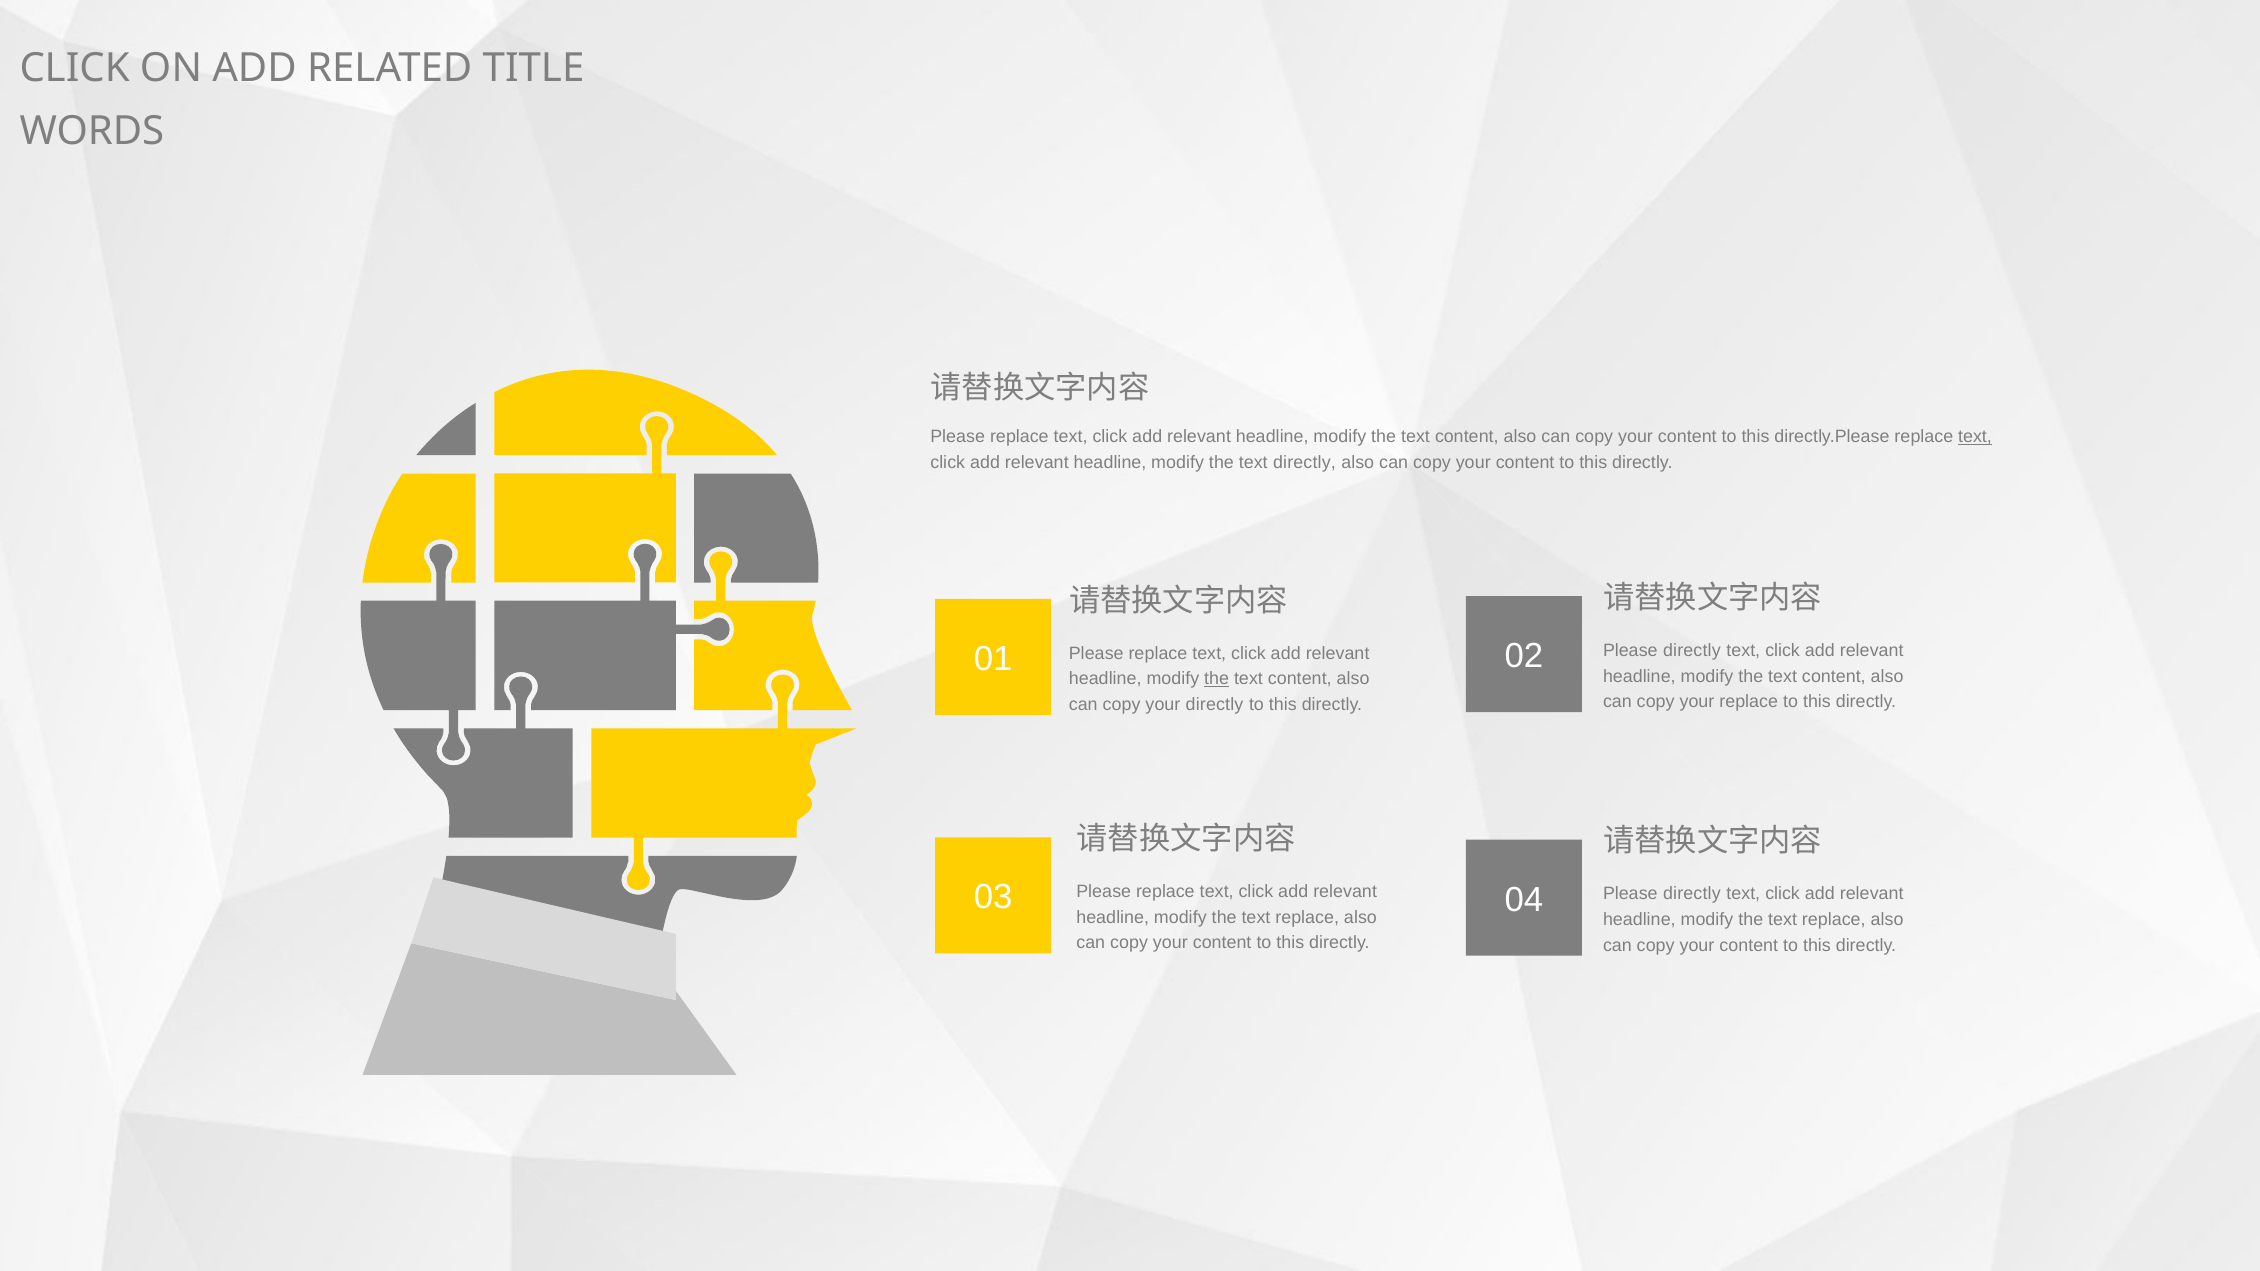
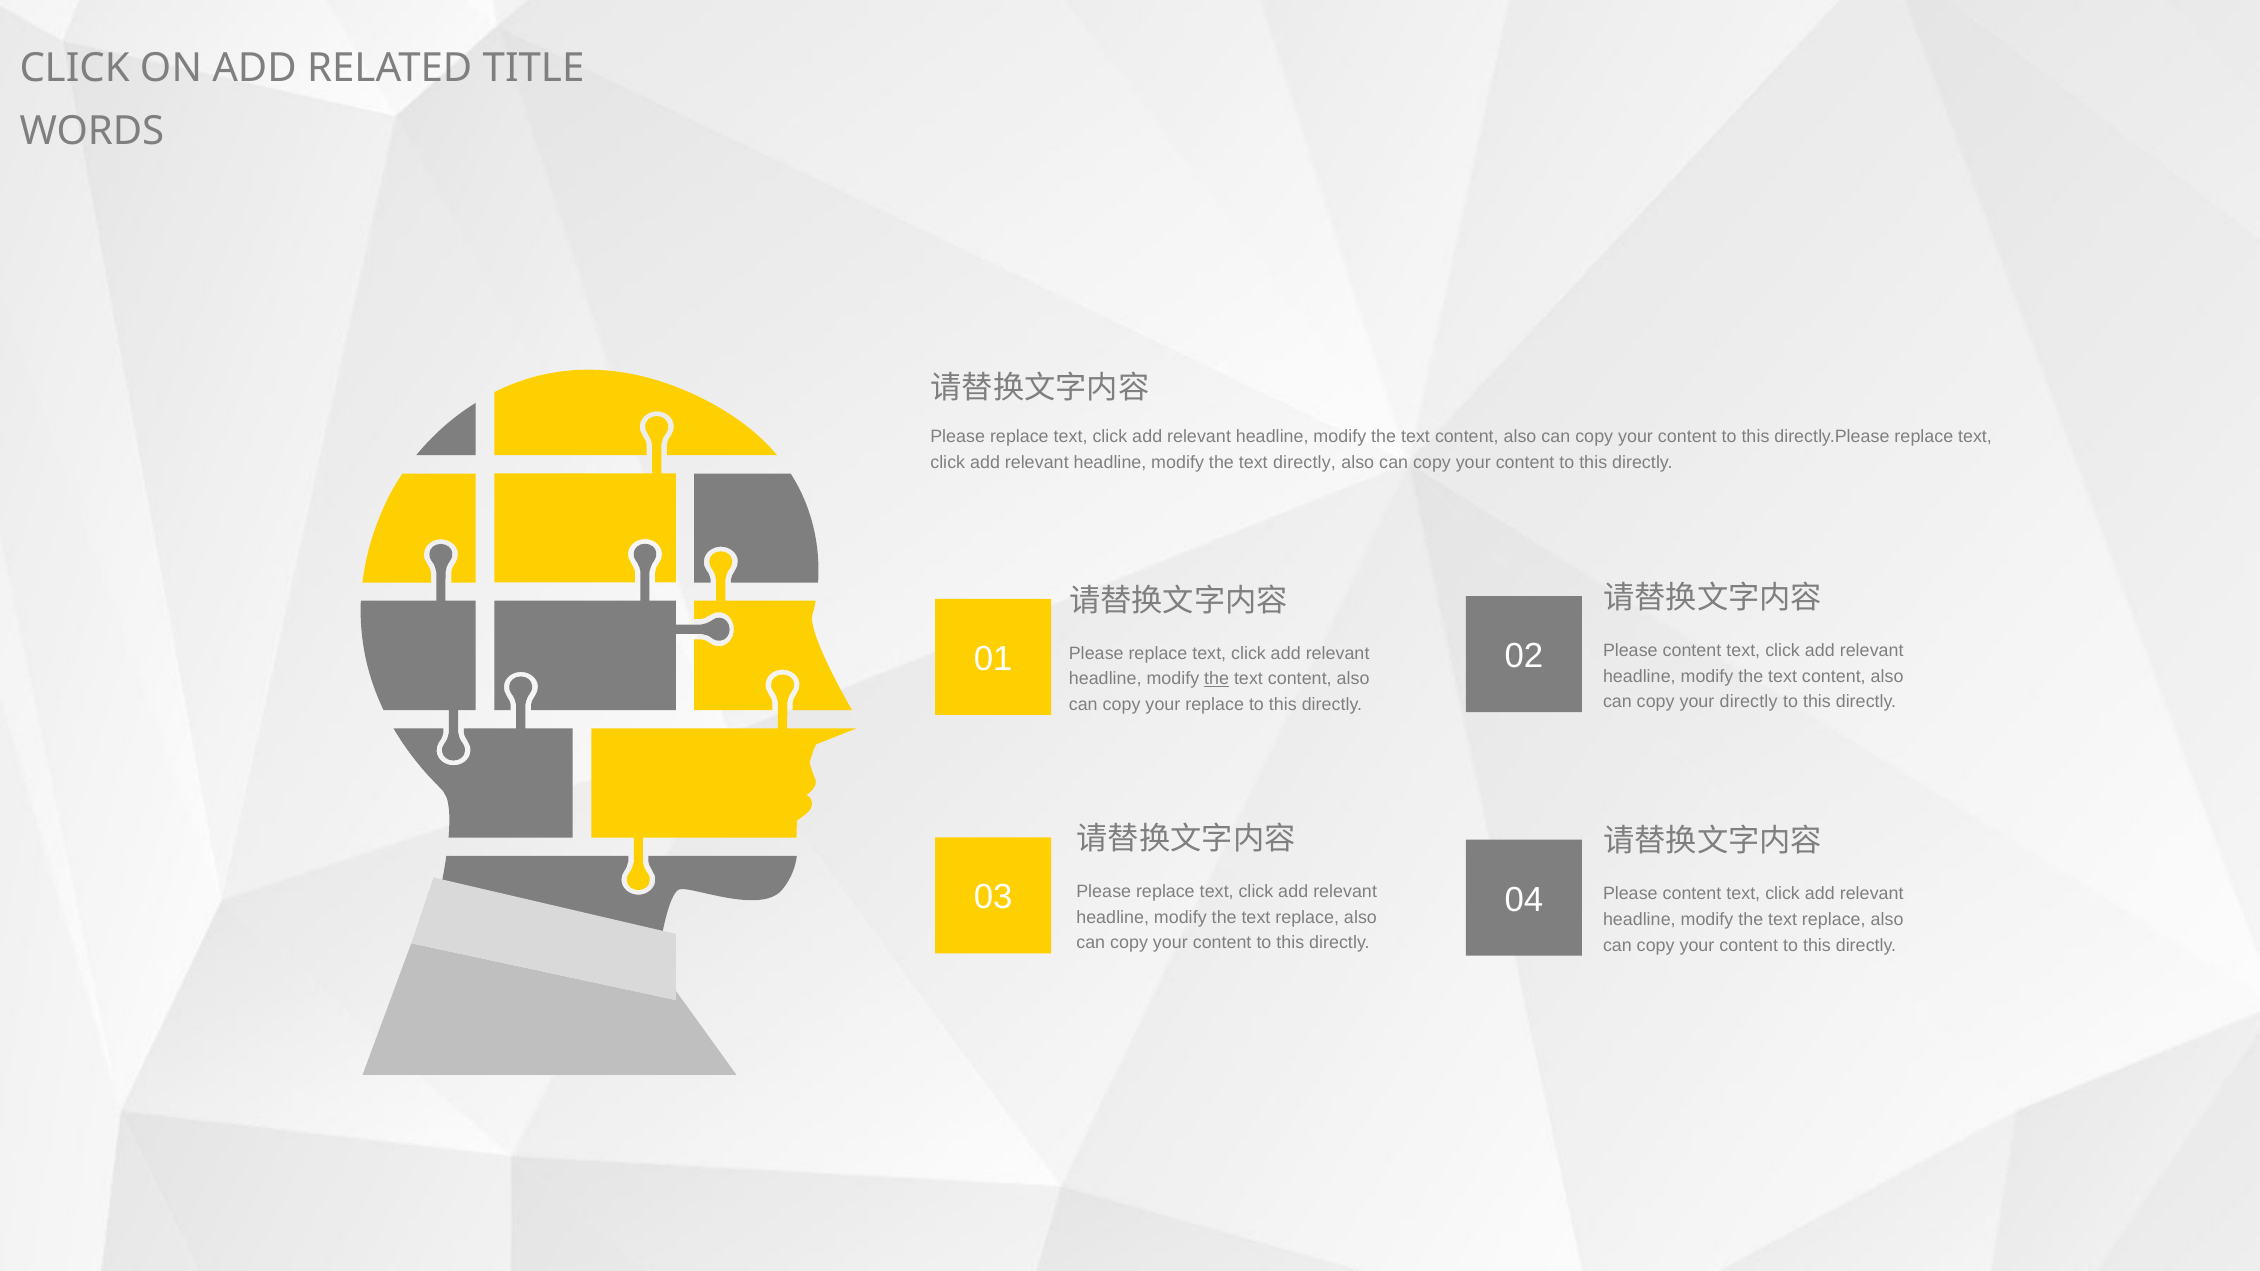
text underline: present -> none (1975, 437)
directly: directly -> content (1692, 651)
your replace: replace -> directly (1749, 702)
your directly: directly -> replace (1215, 705)
directly: directly -> content (1692, 894)
